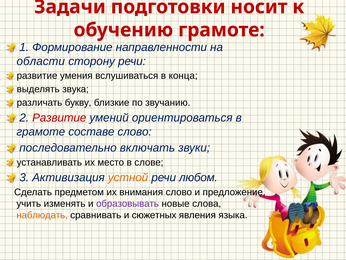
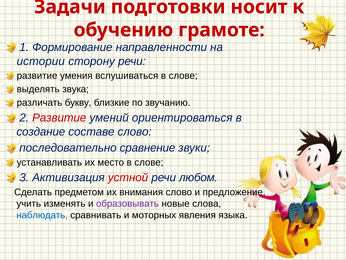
области: области -> истории (41, 61)
вслушиваться в конца: конца -> слове (183, 76)
грамоте: грамоте -> создание (41, 132)
включать: включать -> сравнение (148, 148)
устной colour: orange -> red (128, 177)
наблюдать colour: orange -> blue (42, 215)
сюжетных: сюжетных -> моторных (154, 215)
